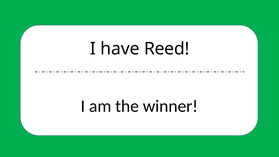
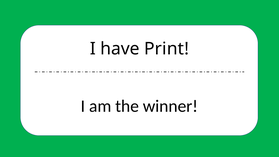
Reed: Reed -> Print (167, 49)
